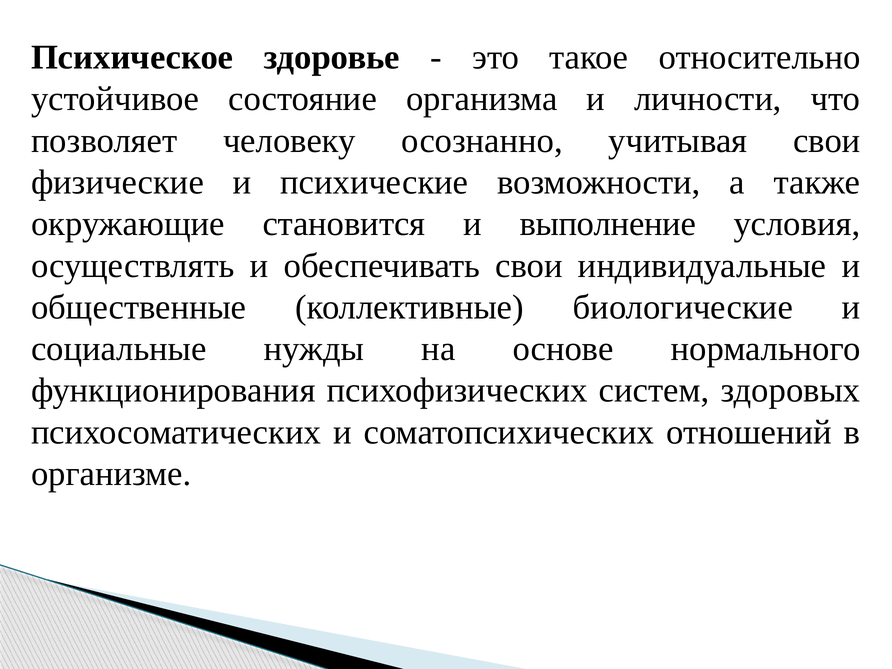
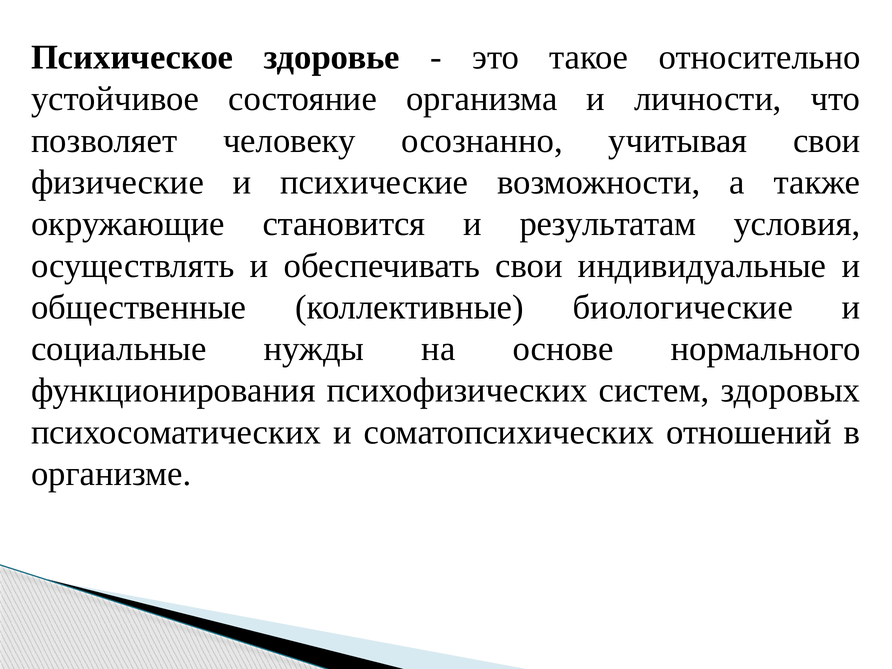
выполнение: выполнение -> результатам (608, 224)
